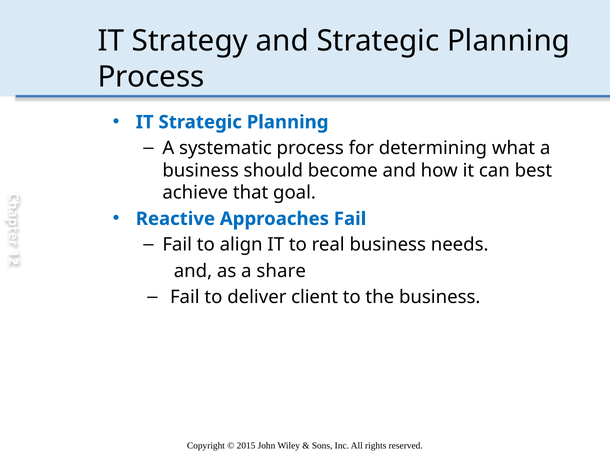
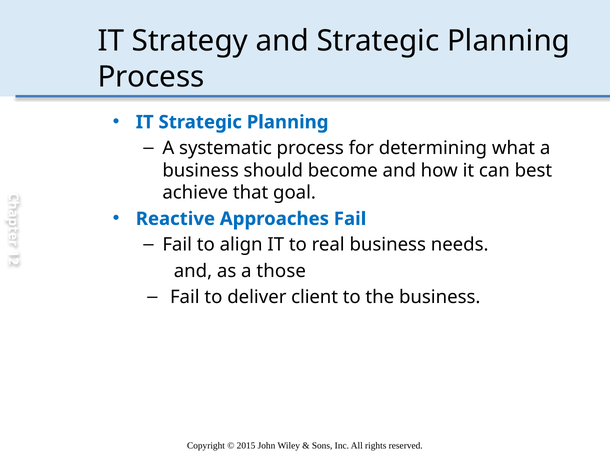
share: share -> those (281, 271)
